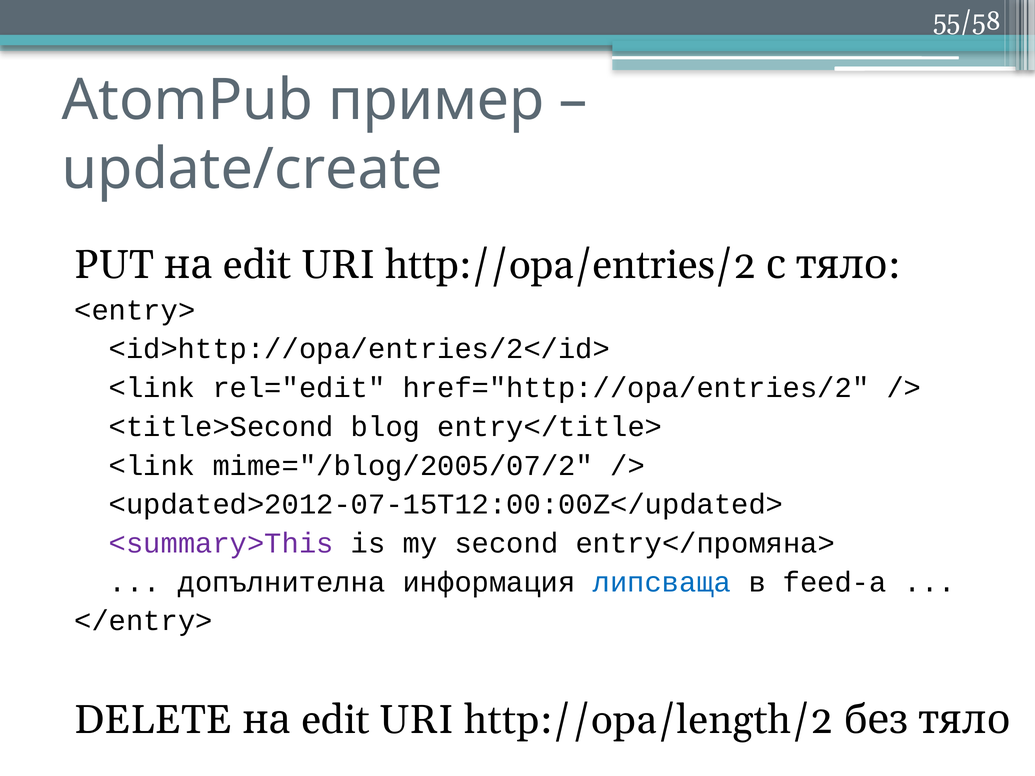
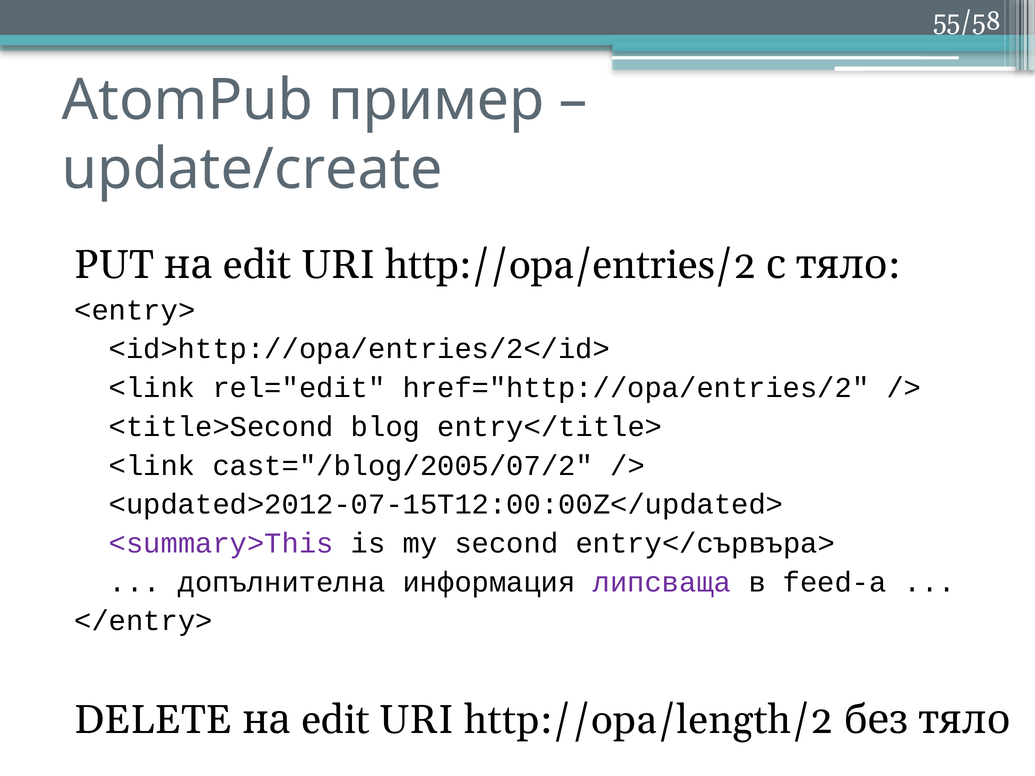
mime="/blog/2005/07/2: mime="/blog/2005/07/2 -> cast="/blog/2005/07/2 (403, 466)
entry</промяна>: entry</промяна> -> entry</сървъра> (705, 543)
липсваща colour: blue -> purple (662, 582)
